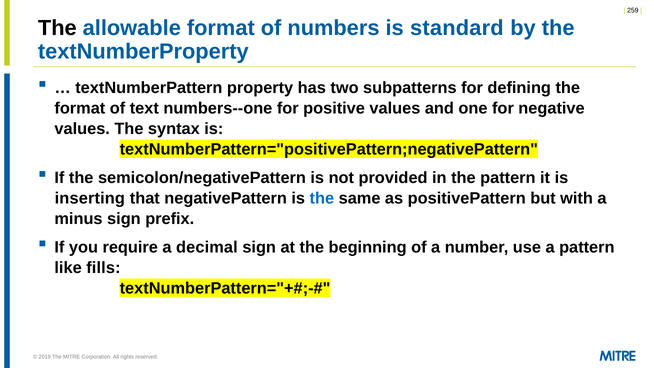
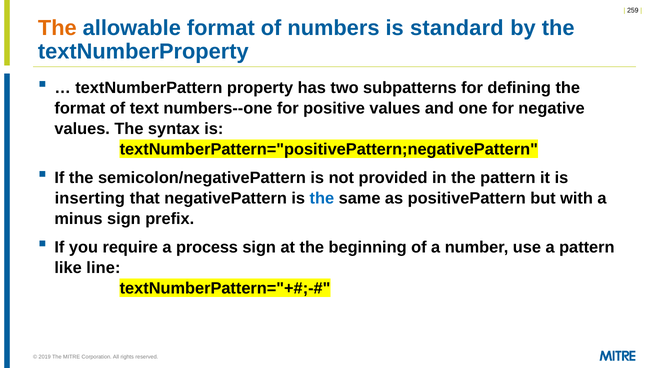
The colour: black -> orange (57, 28)
decimal: decimal -> process (207, 247)
fills: fills -> line (103, 268)
